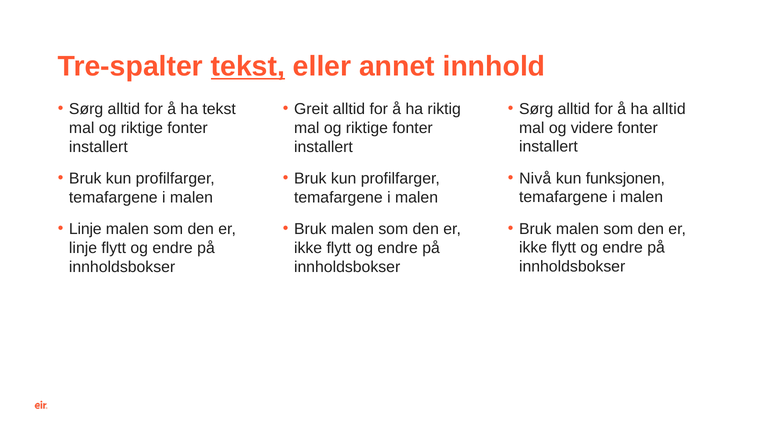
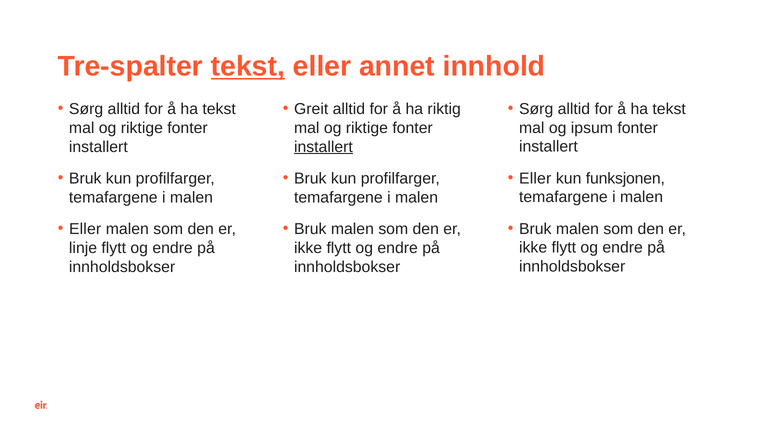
alltid: alltid -> tekst (669, 109)
videre: videre -> ipsum (592, 128)
installert underline: none -> present (323, 147)
Nivå: Nivå -> Eller (535, 178)
Linje: Linje -> Eller (85, 229)
